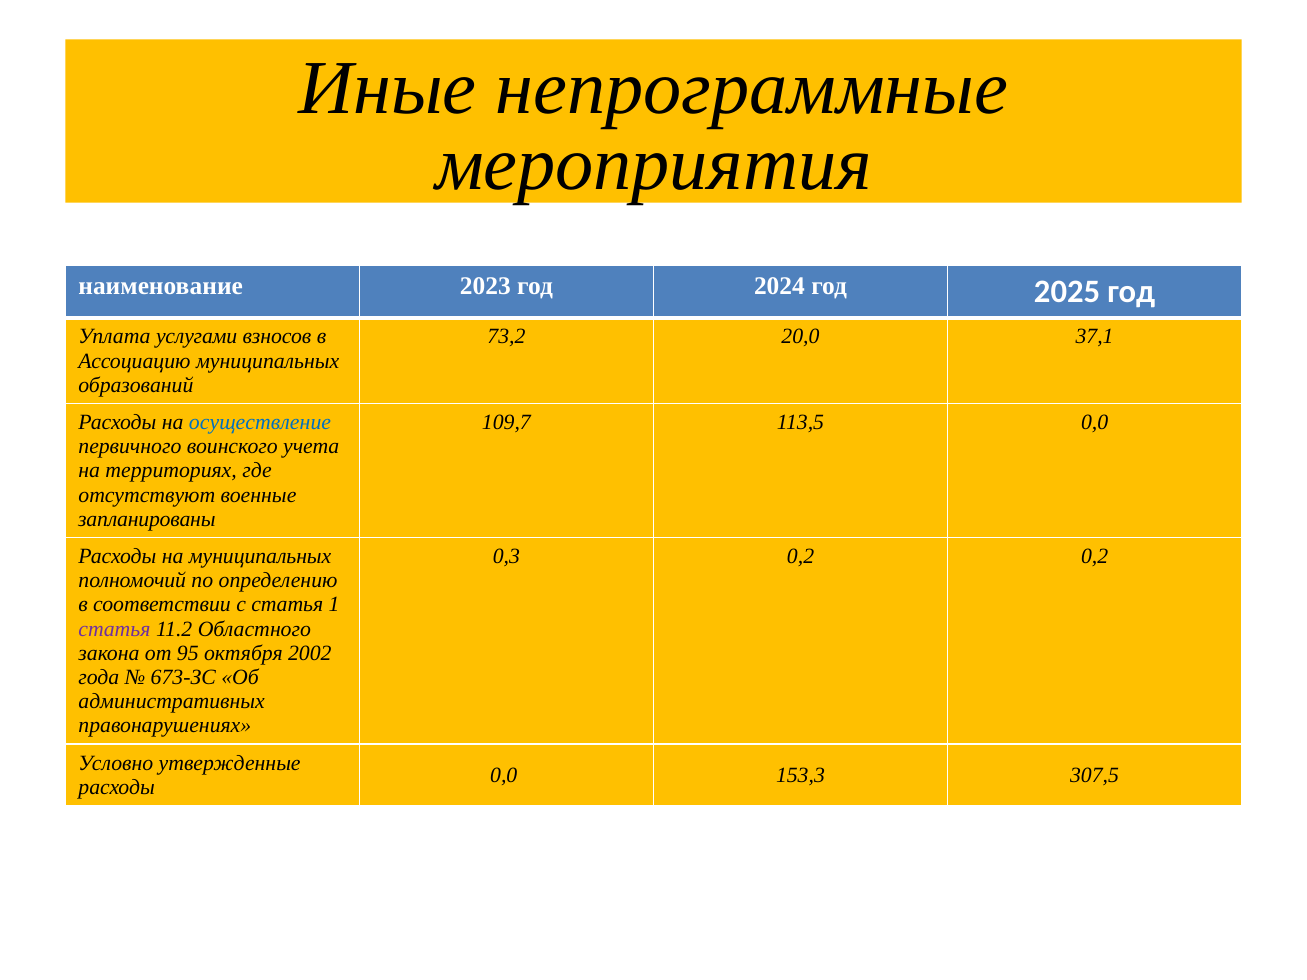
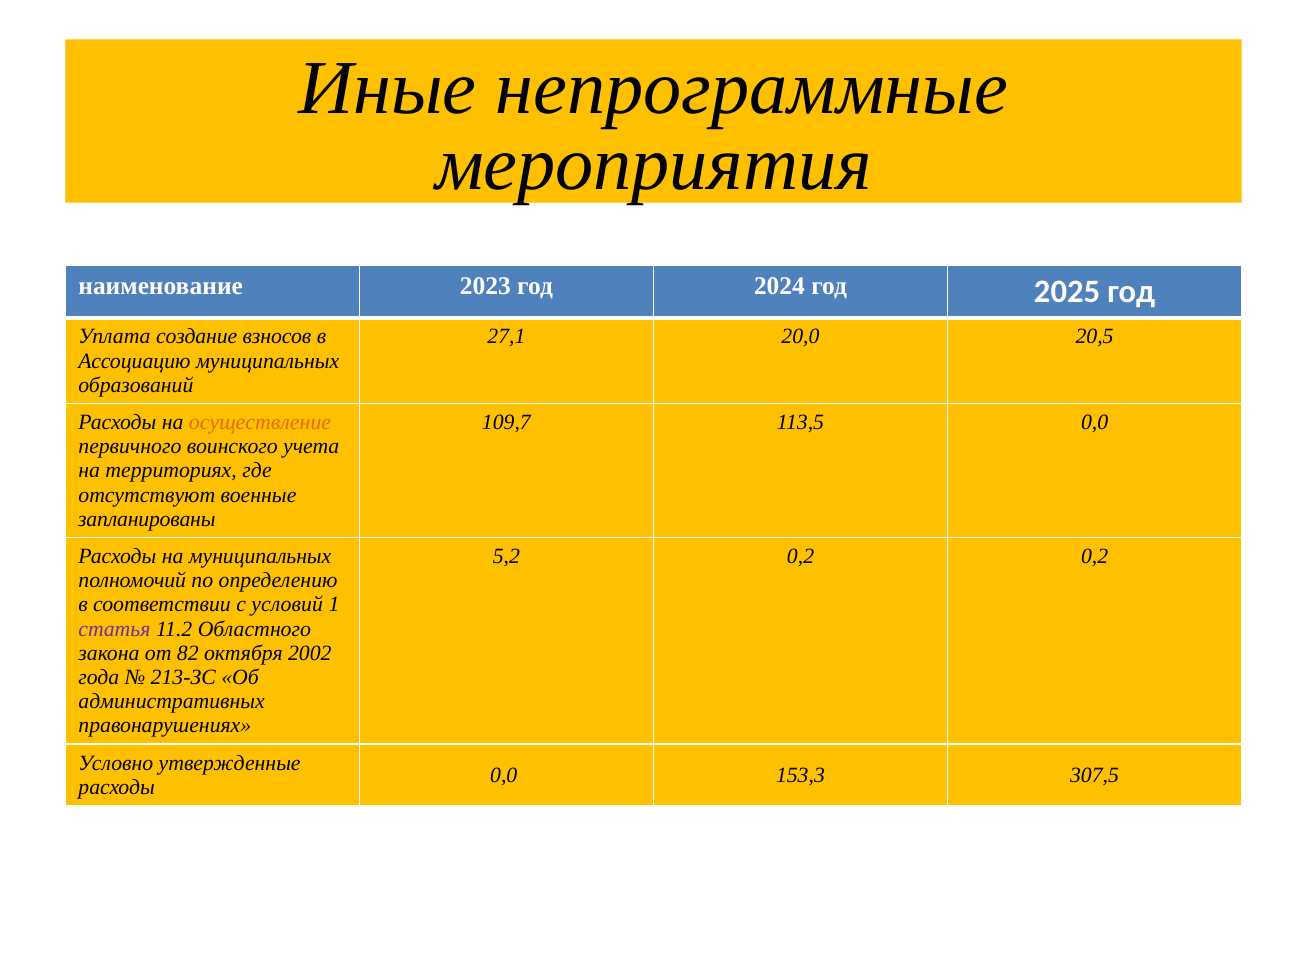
услугами: услугами -> создание (197, 337)
73,2: 73,2 -> 27,1 (506, 337)
37,1: 37,1 -> 20,5 (1095, 337)
осуществление colour: blue -> orange (260, 422)
0,3: 0,3 -> 5,2 (506, 557)
с статья: статья -> условий (287, 605)
95: 95 -> 82 (188, 653)
673-ЗС: 673-ЗС -> 213-ЗС (183, 677)
